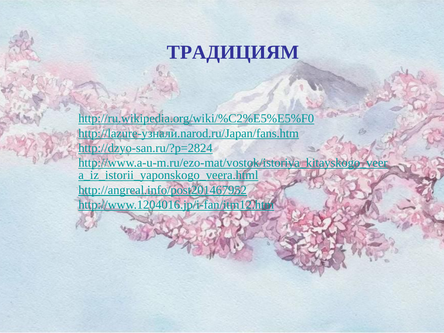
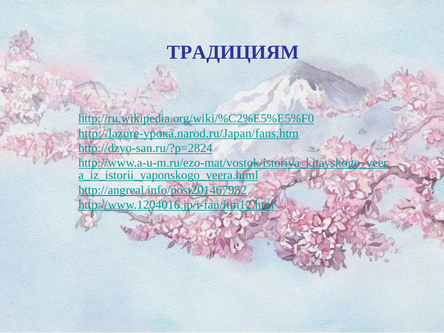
http://lazure-узнали.narod.ru/Japan/fans.htm: http://lazure-узнали.narod.ru/Japan/fans.htm -> http://lazure-урока.narod.ru/Japan/fans.htm (189, 133)
